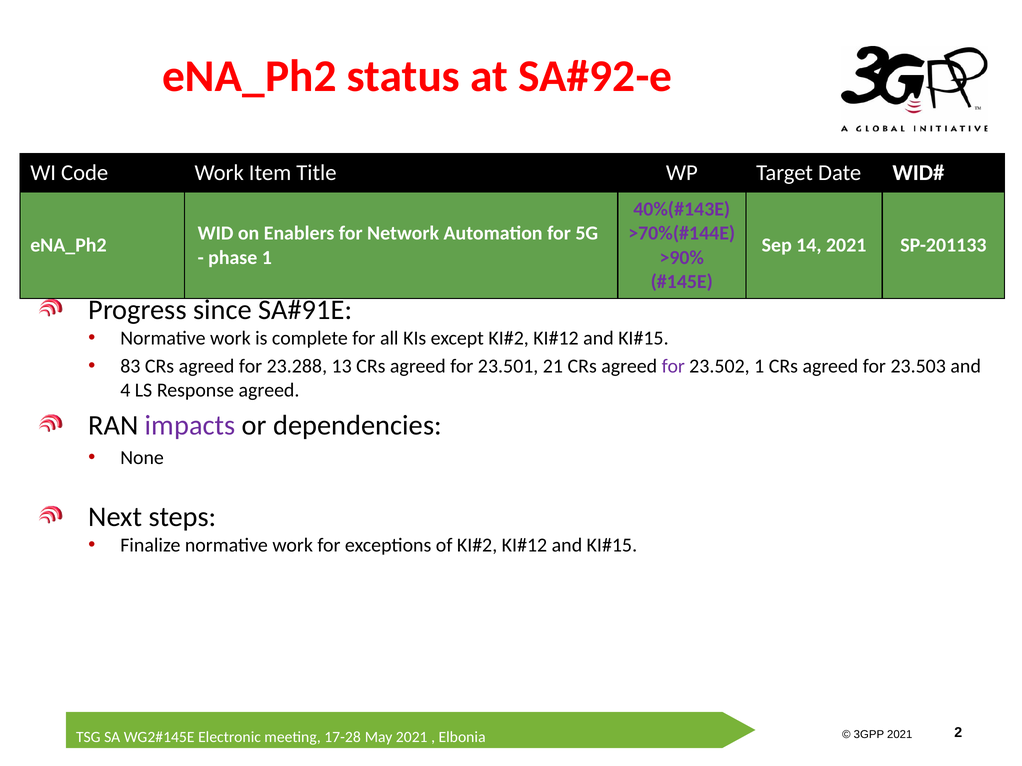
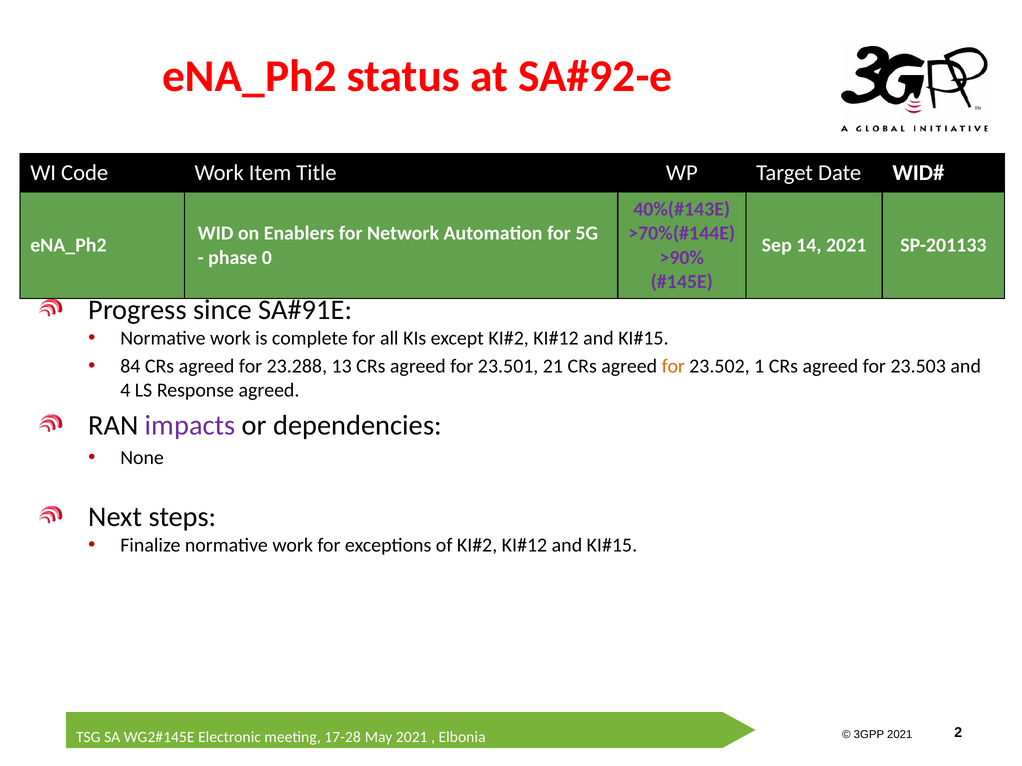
phase 1: 1 -> 0 (267, 258)
83: 83 -> 84 (130, 367)
for colour: purple -> orange (673, 367)
